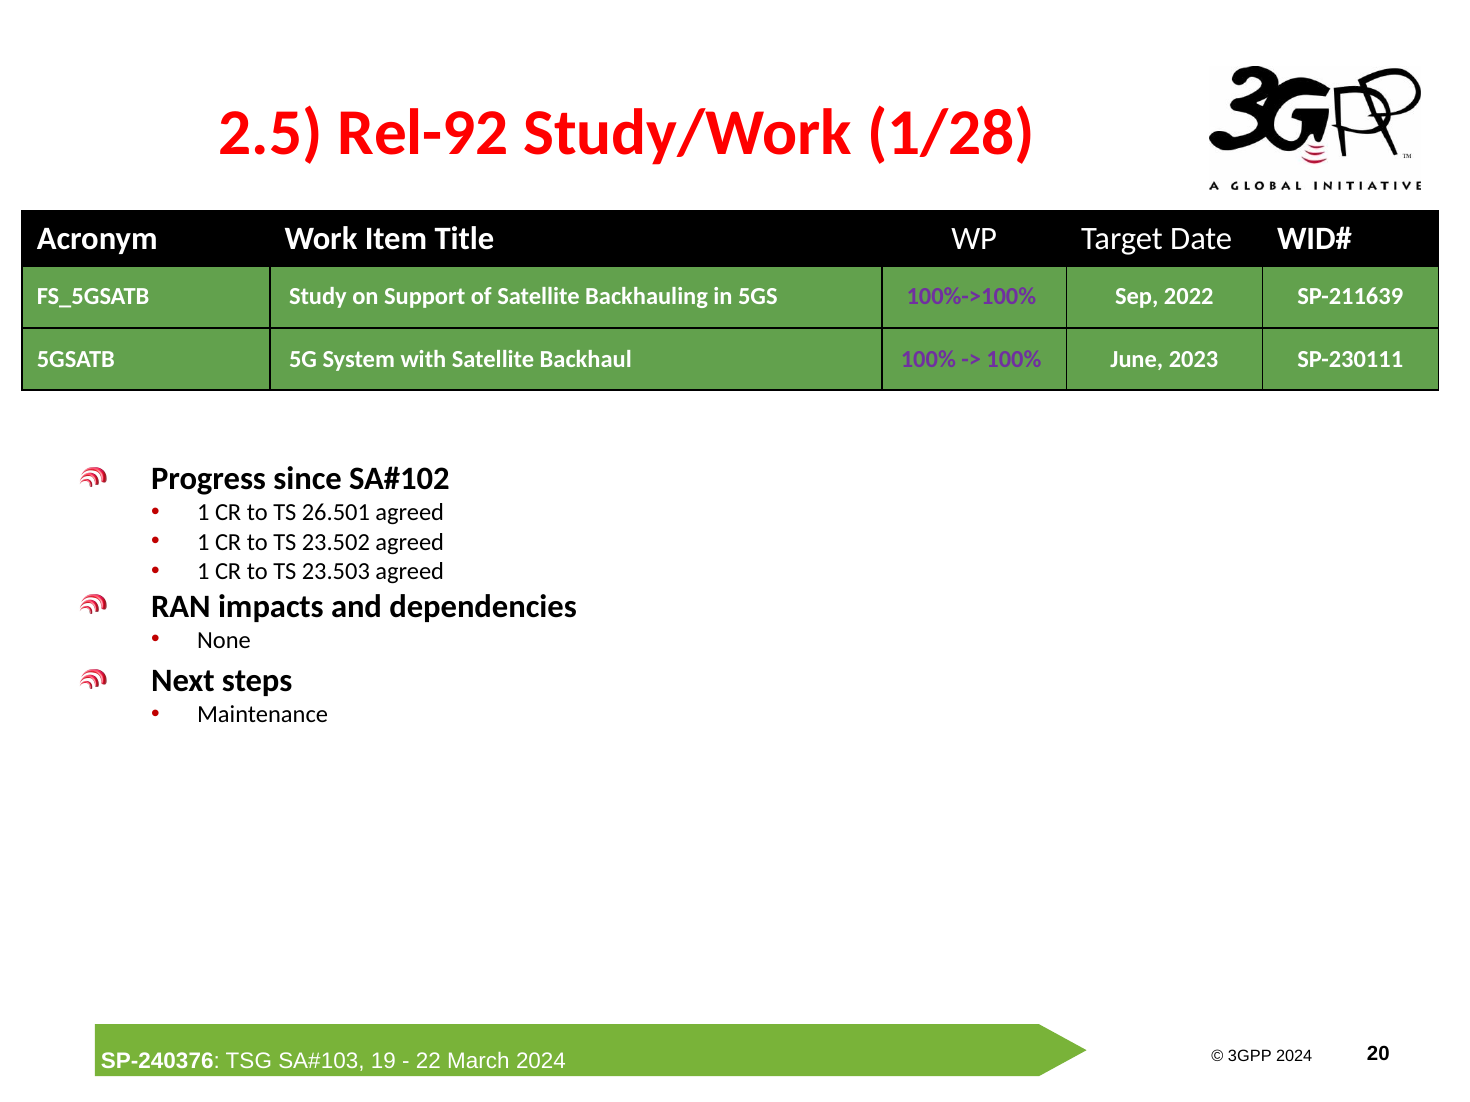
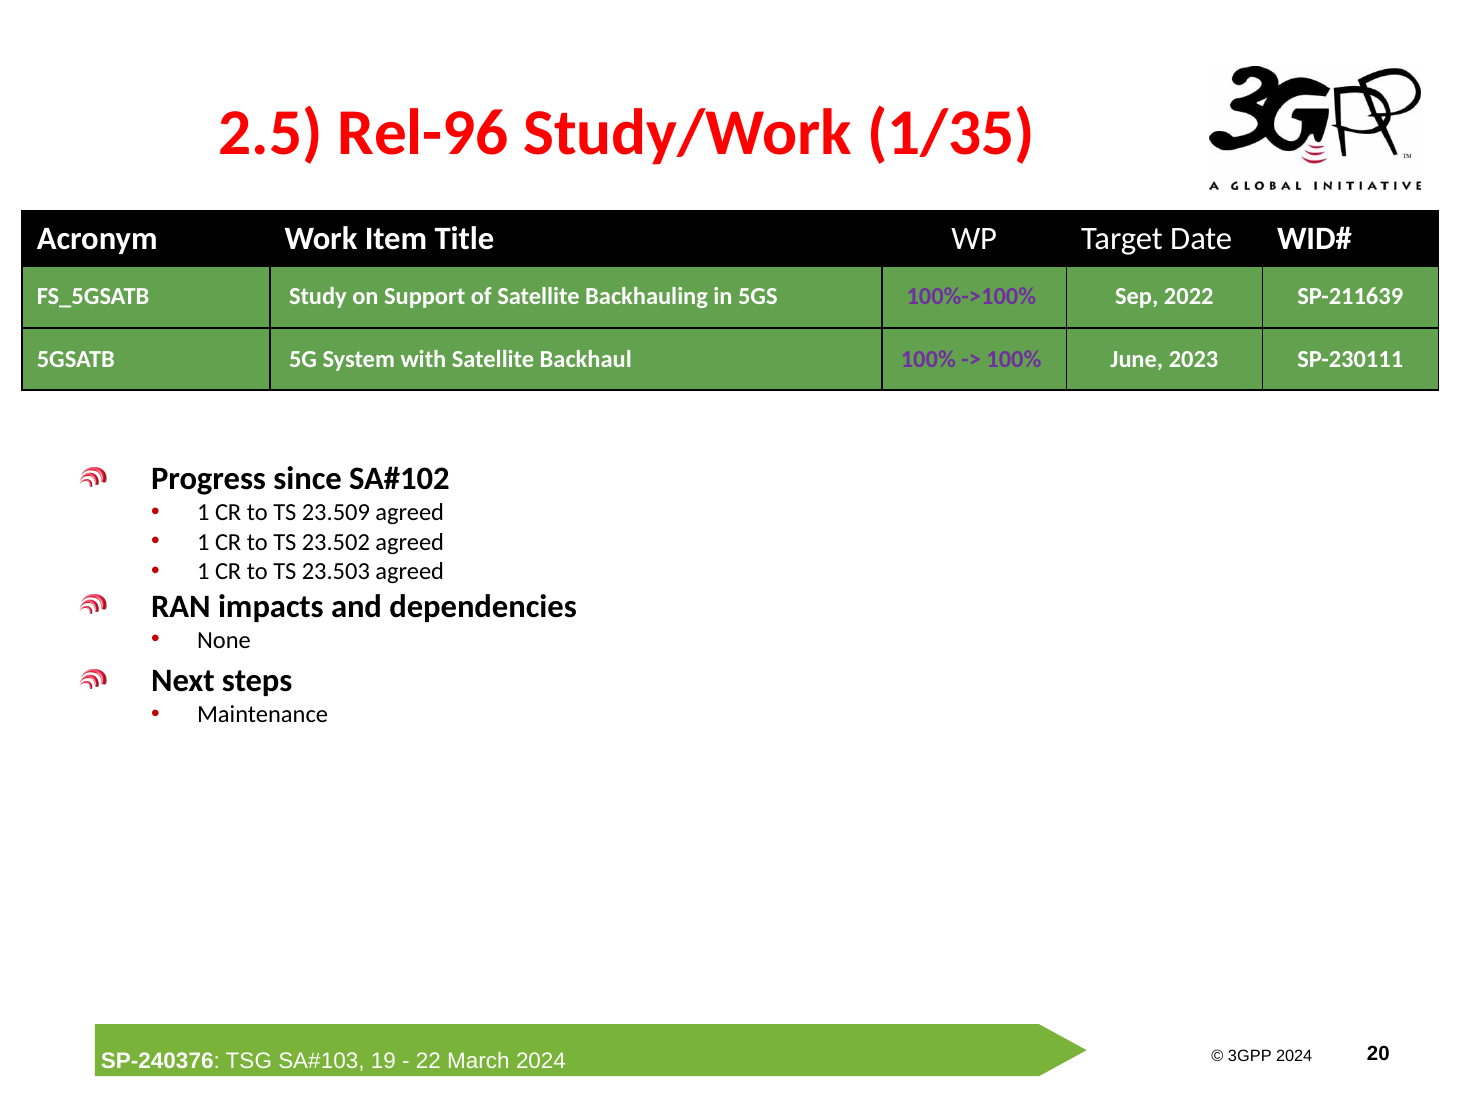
Rel-92: Rel-92 -> Rel-96 (423, 133)
1/28: 1/28 -> 1/35 (951, 133)
26.501: 26.501 -> 23.509 (336, 513)
